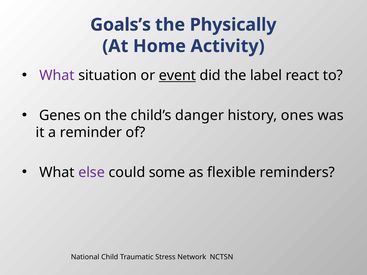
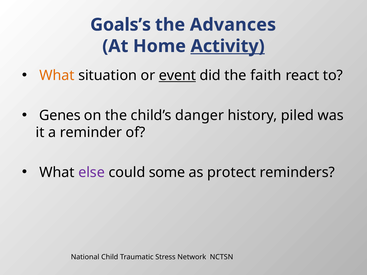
Physically: Physically -> Advances (233, 25)
Activity underline: none -> present (228, 46)
What colour: purple -> orange (57, 76)
label: label -> faith (266, 76)
ones: ones -> piled (297, 115)
flexible: flexible -> protect (232, 172)
